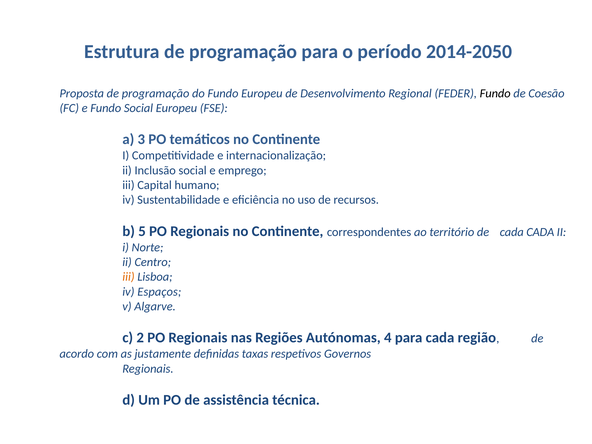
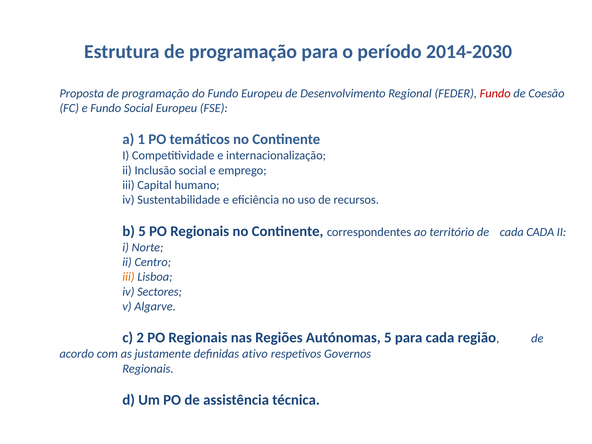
2014-2050: 2014-2050 -> 2014-2030 (469, 52)
Fundo colour: black -> red (495, 93)
3: 3 -> 1 (141, 139)
Espaços: Espaços -> Sectores (159, 292)
Autónomas 4: 4 -> 5 (388, 338)
taxas: taxas -> ativo (255, 354)
